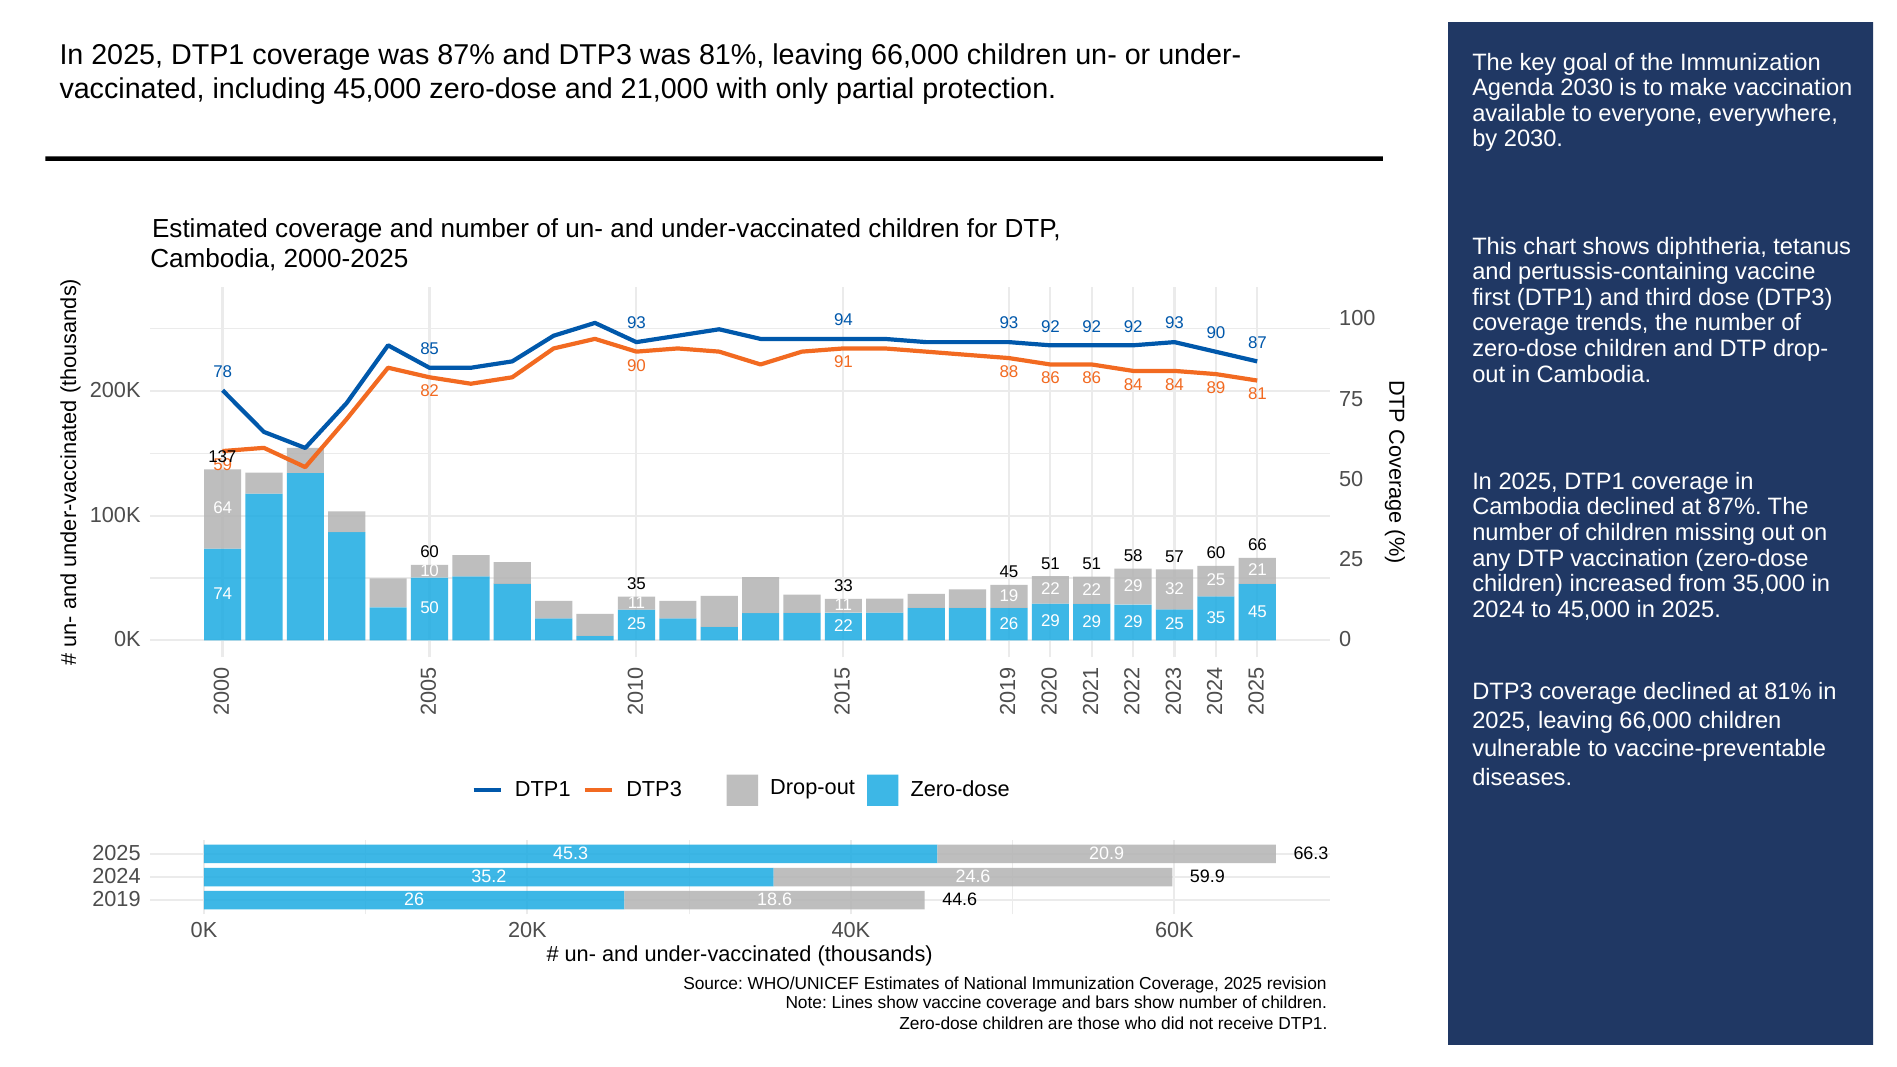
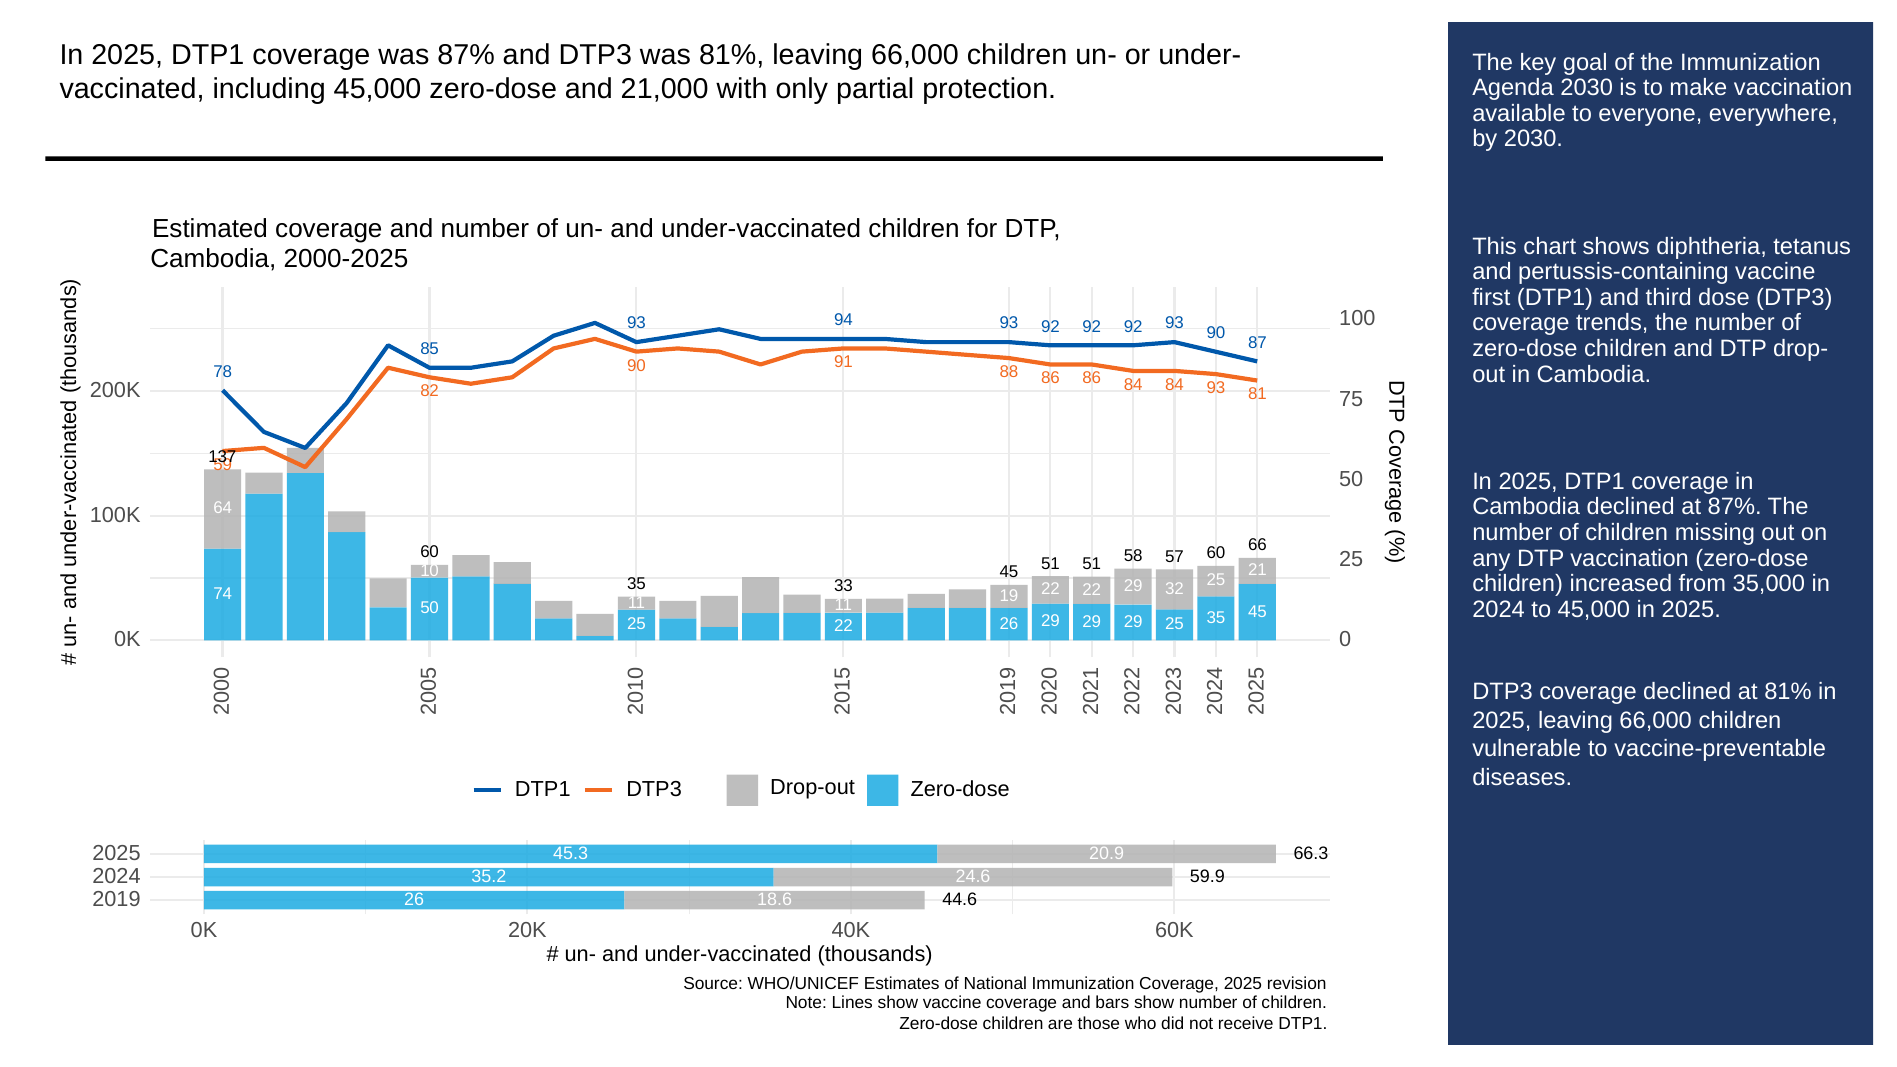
84 89: 89 -> 93 (1216, 388)
